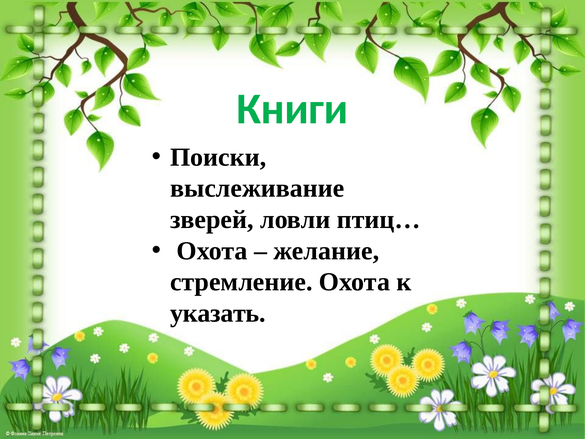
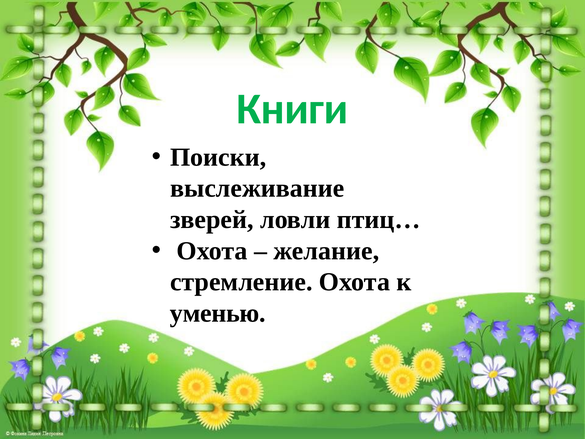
указать: указать -> уменью (218, 313)
